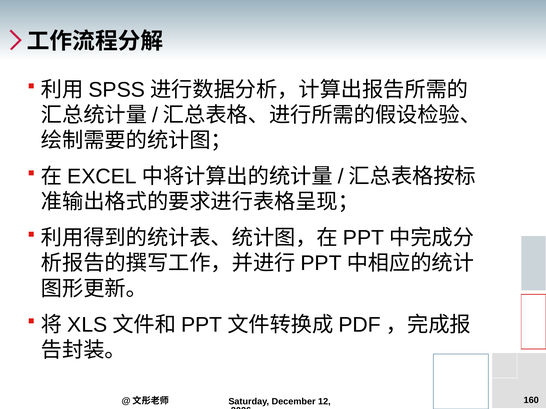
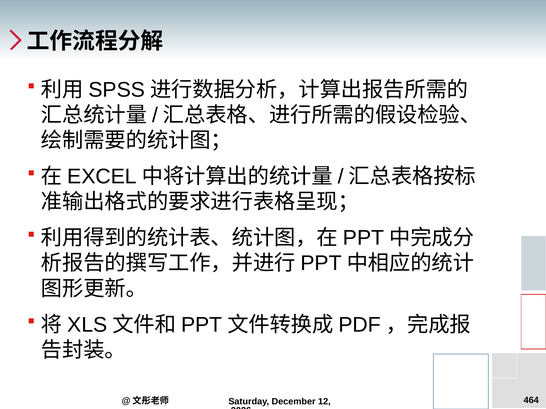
160: 160 -> 464 (531, 401)
